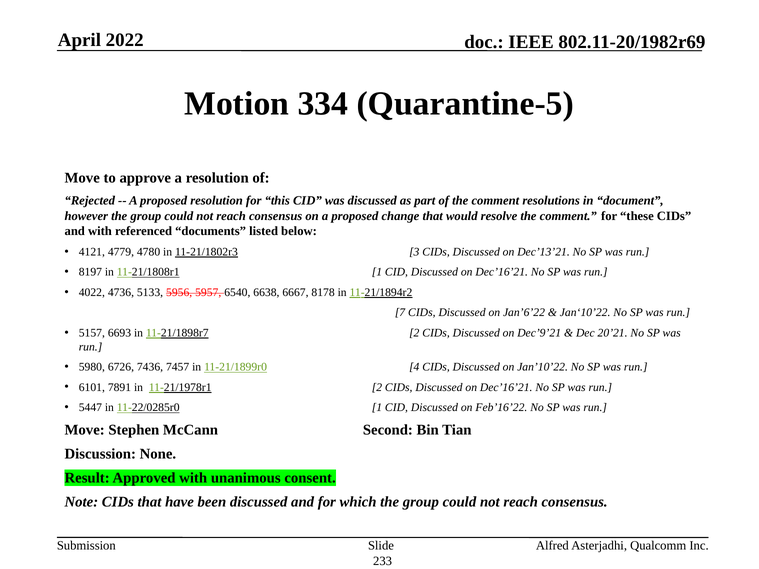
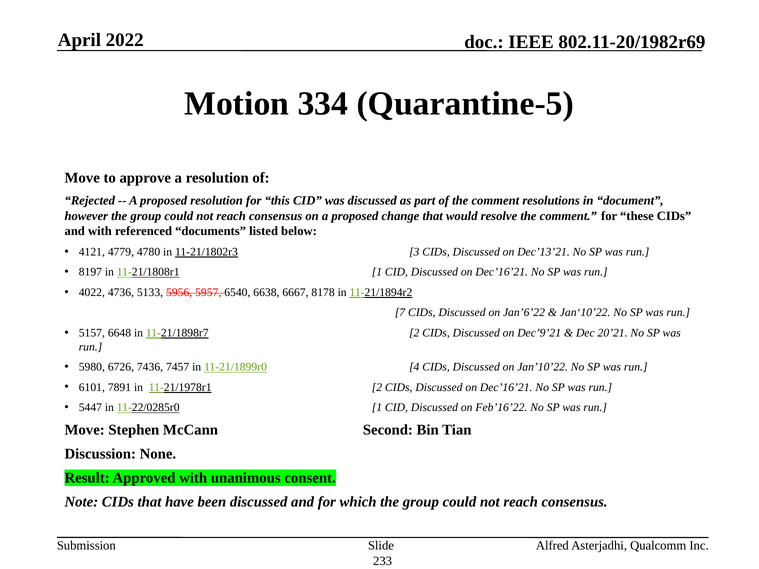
6693: 6693 -> 6648 (119, 333)
